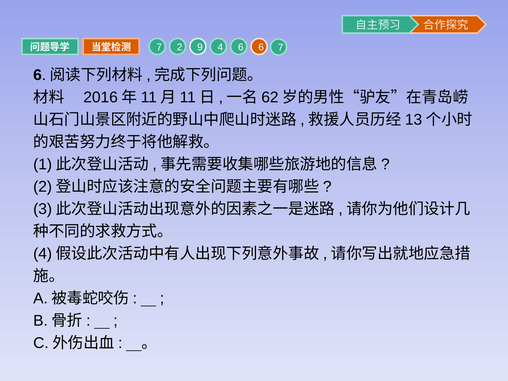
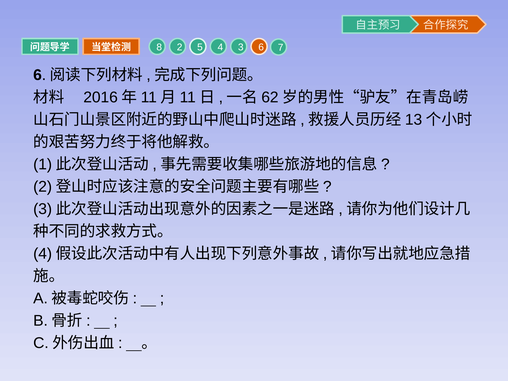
7: 7 -> 8 (159, 47)
9: 9 -> 5 (200, 47)
4 6: 6 -> 3 (241, 47)
